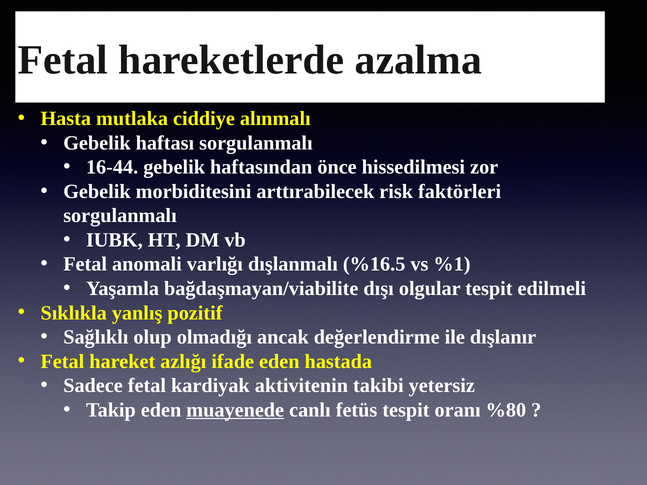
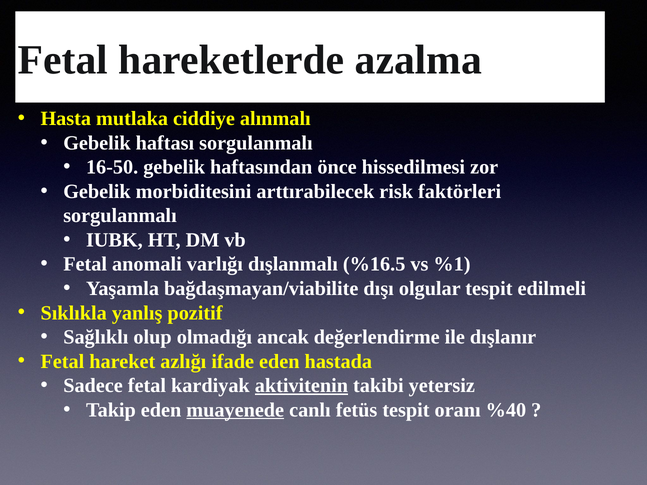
16-44: 16-44 -> 16-50 (112, 167)
aktivitenin underline: none -> present (301, 386)
%80: %80 -> %40 (506, 410)
